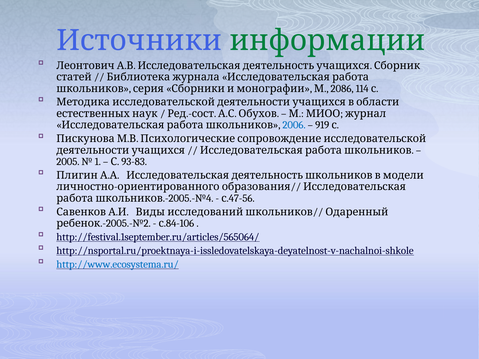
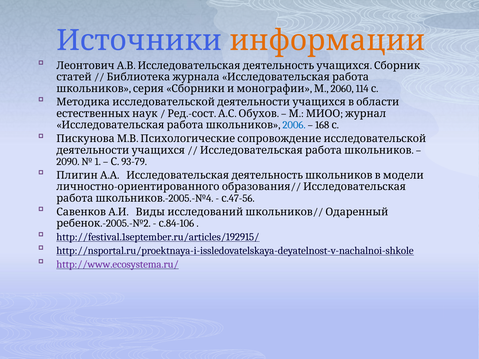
информации colour: green -> orange (327, 41)
2086: 2086 -> 2060 (342, 89)
919: 919 -> 168 (322, 125)
2005: 2005 -> 2090 (68, 162)
93-83: 93-83 -> 93-79 (134, 162)
http://festival.1september.ru/articles/565064/: http://festival.1september.ru/articles/565064/ -> http://festival.1september.ru/articles/192915/ (158, 237)
http://www.ecosystema.ru/ colour: blue -> purple (118, 264)
